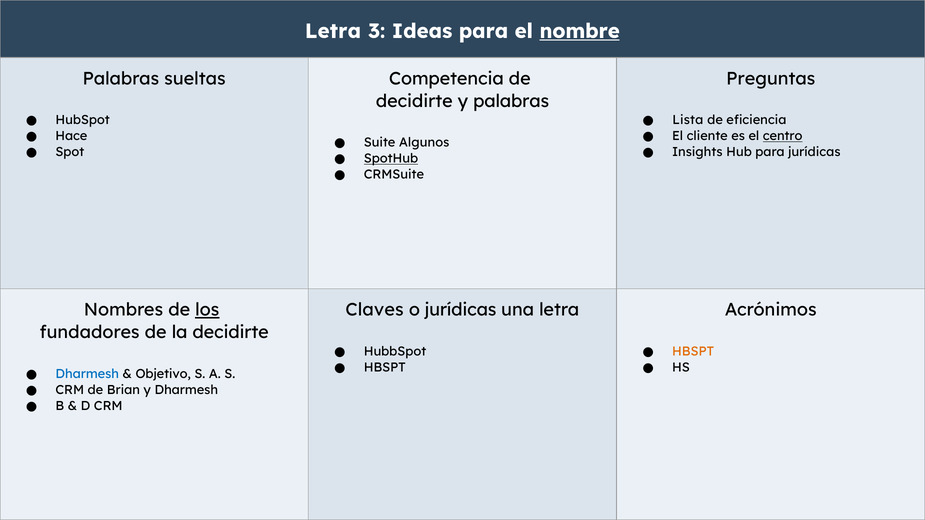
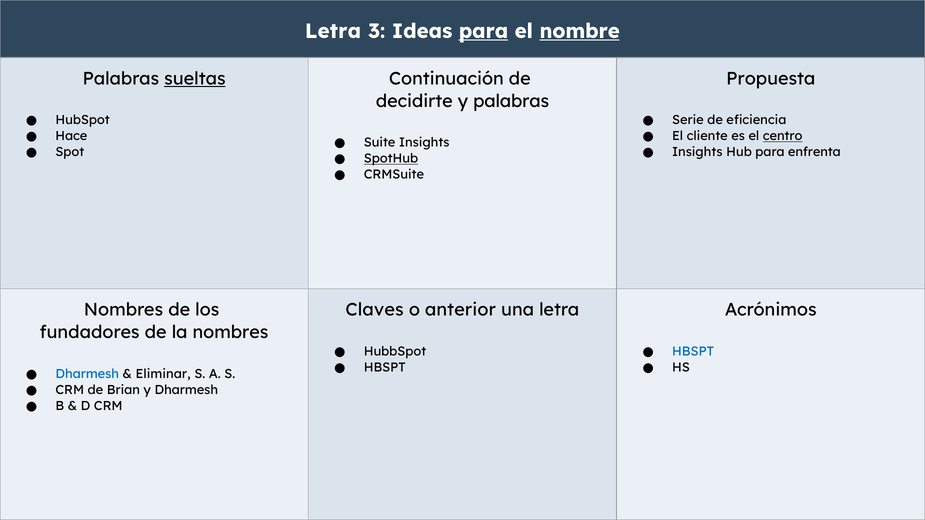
para underline: none -> present (484, 31)
sueltas underline: none -> present (195, 79)
Competencia: Competencia -> Continuación (446, 79)
Preguntas: Preguntas -> Propuesta (771, 79)
Lista: Lista -> Serie (688, 120)
Suite Algunos: Algunos -> Insights (424, 143)
para jurídicas: jurídicas -> enfrenta (814, 152)
los underline: present -> none (207, 310)
o jurídicas: jurídicas -> anterior (460, 310)
la decidirte: decidirte -> nombres (231, 333)
HBSPT colour: orange -> blue (693, 352)
Objetivo: Objetivo -> Eliminar (163, 374)
